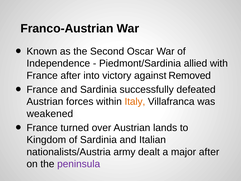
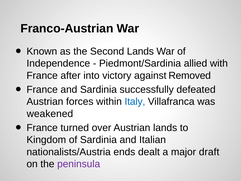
Second Oscar: Oscar -> Lands (140, 51)
Italy colour: orange -> blue (135, 102)
army: army -> ends (124, 152)
major after: after -> draft (209, 152)
